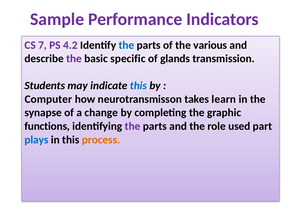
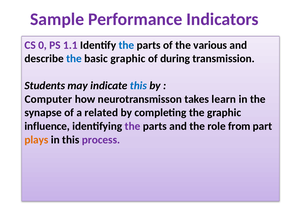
7: 7 -> 0 (43, 45)
4.2: 4.2 -> 1.1 (70, 45)
the colour: purple -> blue (74, 59)
basic specific: specific -> graphic (128, 59)
glands: glands -> during (175, 59)
change: change -> related (101, 113)
functions: functions -> influence (47, 126)
used: used -> from (239, 126)
plays colour: blue -> orange (36, 140)
process colour: orange -> purple (101, 140)
